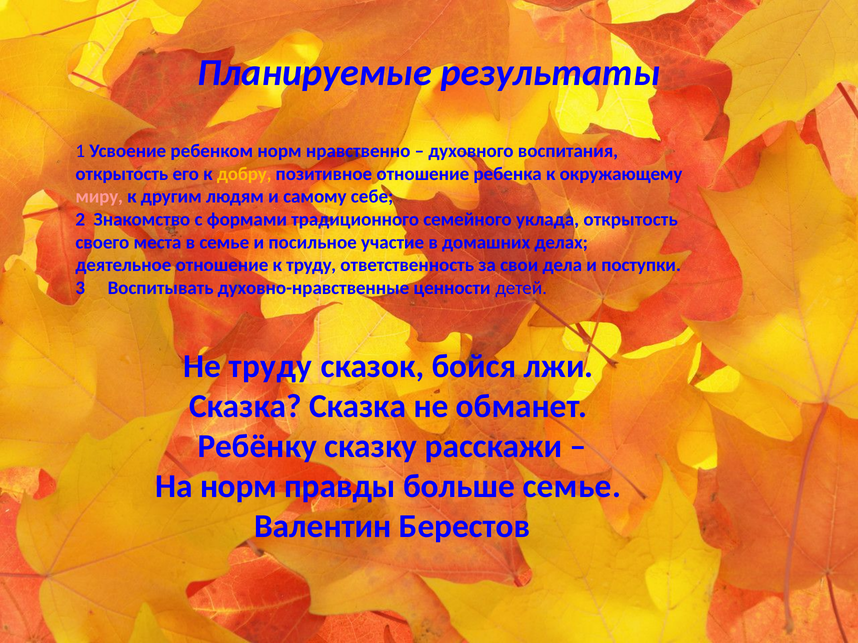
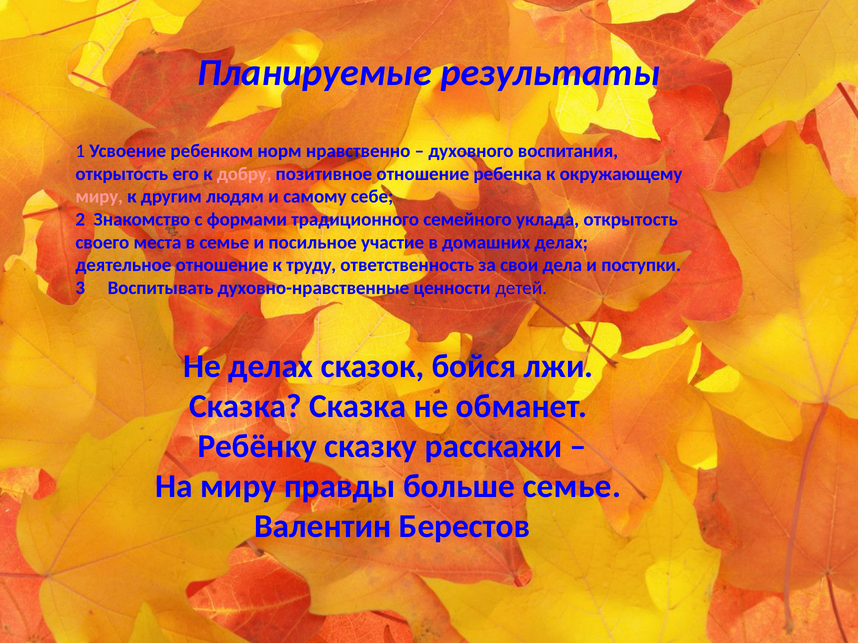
добру colour: yellow -> pink (244, 174)
Не труду: труду -> делах (271, 366)
На норм: норм -> миру (238, 487)
